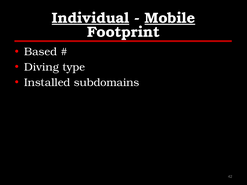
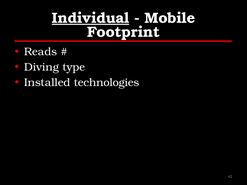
Mobile underline: present -> none (170, 18)
Based: Based -> Reads (41, 52)
subdomains: subdomains -> technologies (106, 83)
